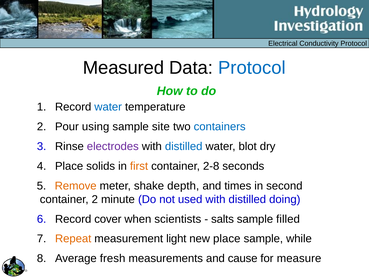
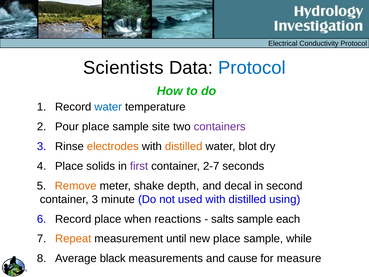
Measured: Measured -> Scientists (123, 68)
Pour using: using -> place (96, 127)
containers colour: blue -> purple (220, 127)
electrodes colour: purple -> orange (113, 146)
distilled colour: blue -> orange (184, 146)
first colour: orange -> purple (139, 166)
2-8: 2-8 -> 2-7 (211, 166)
times: times -> decal (238, 186)
container 2: 2 -> 3 (95, 199)
doing: doing -> using (285, 199)
Record cover: cover -> place (108, 219)
scientists: scientists -> reactions (178, 219)
filled: filled -> each (288, 219)
light: light -> until (176, 239)
fresh: fresh -> black (113, 258)
